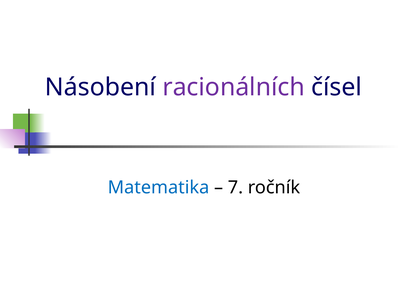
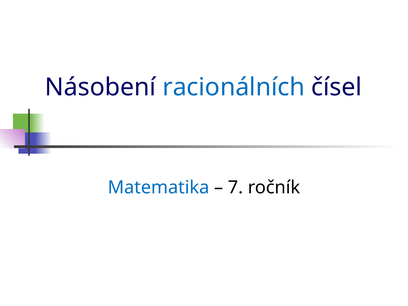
racionálních colour: purple -> blue (234, 87)
